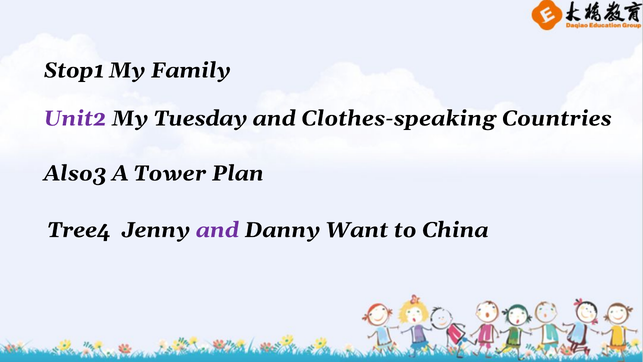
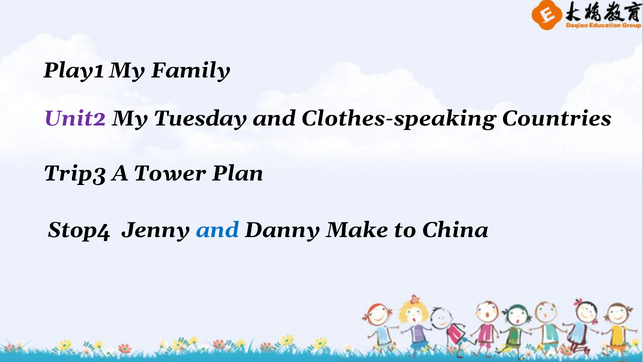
Stop1: Stop1 -> Play1 (74, 70)
Also3: Also3 -> Trip3 (75, 173)
Tree4: Tree4 -> Stop4 (79, 230)
and colour: purple -> blue (217, 230)
Want: Want -> Make (357, 230)
